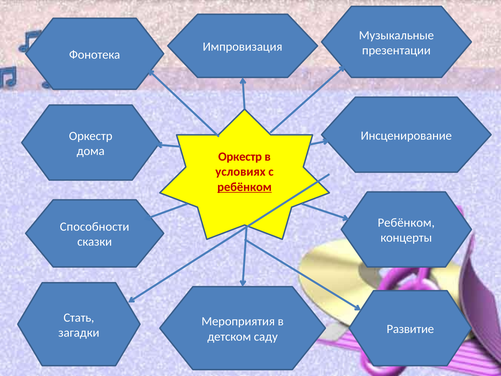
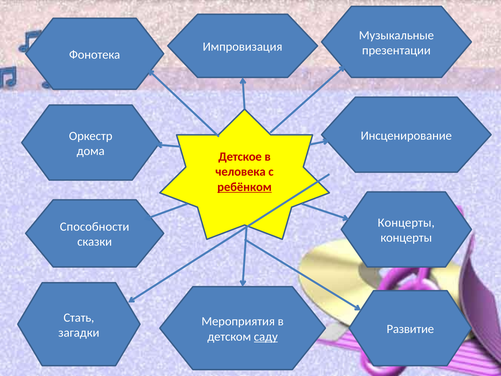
Оркестр: Оркестр -> Детское (240, 157)
условиях: условиях -> человека (241, 172)
Ребёнком: Ребёнком -> Концерты (406, 223)
саду underline: none -> present (266, 336)
